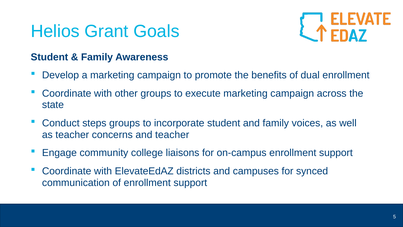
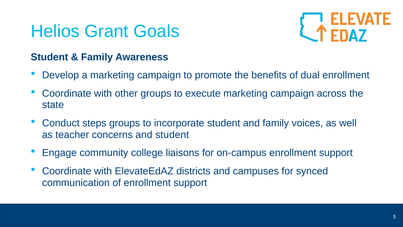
and teacher: teacher -> student (172, 135)
